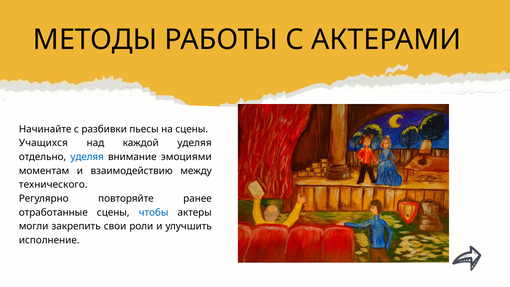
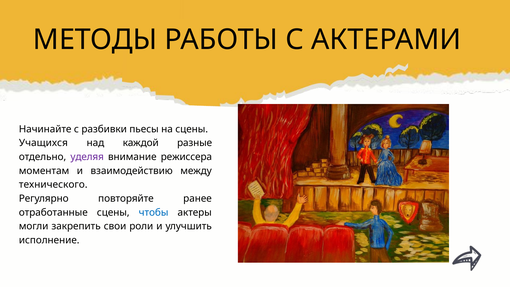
каждой уделяя: уделяя -> разные (195, 143)
уделяя colour: blue -> purple (87, 157)
эмоциями: эмоциями -> режиссера (186, 157)
